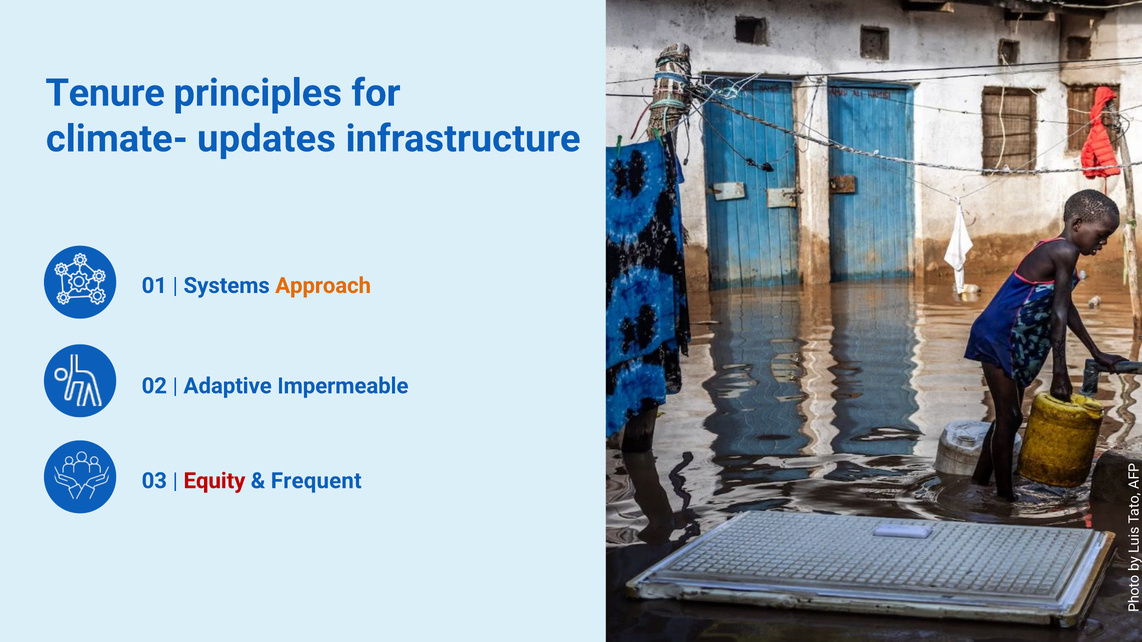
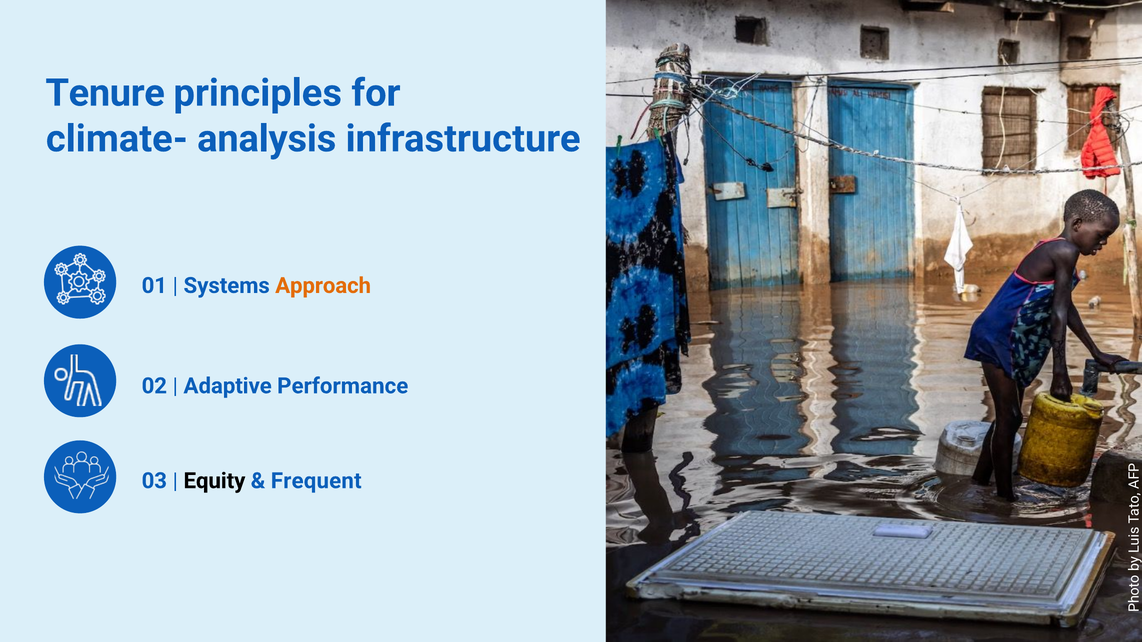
updates: updates -> analysis (267, 139)
Impermeable: Impermeable -> Performance (343, 386)
Equity colour: red -> black (214, 481)
